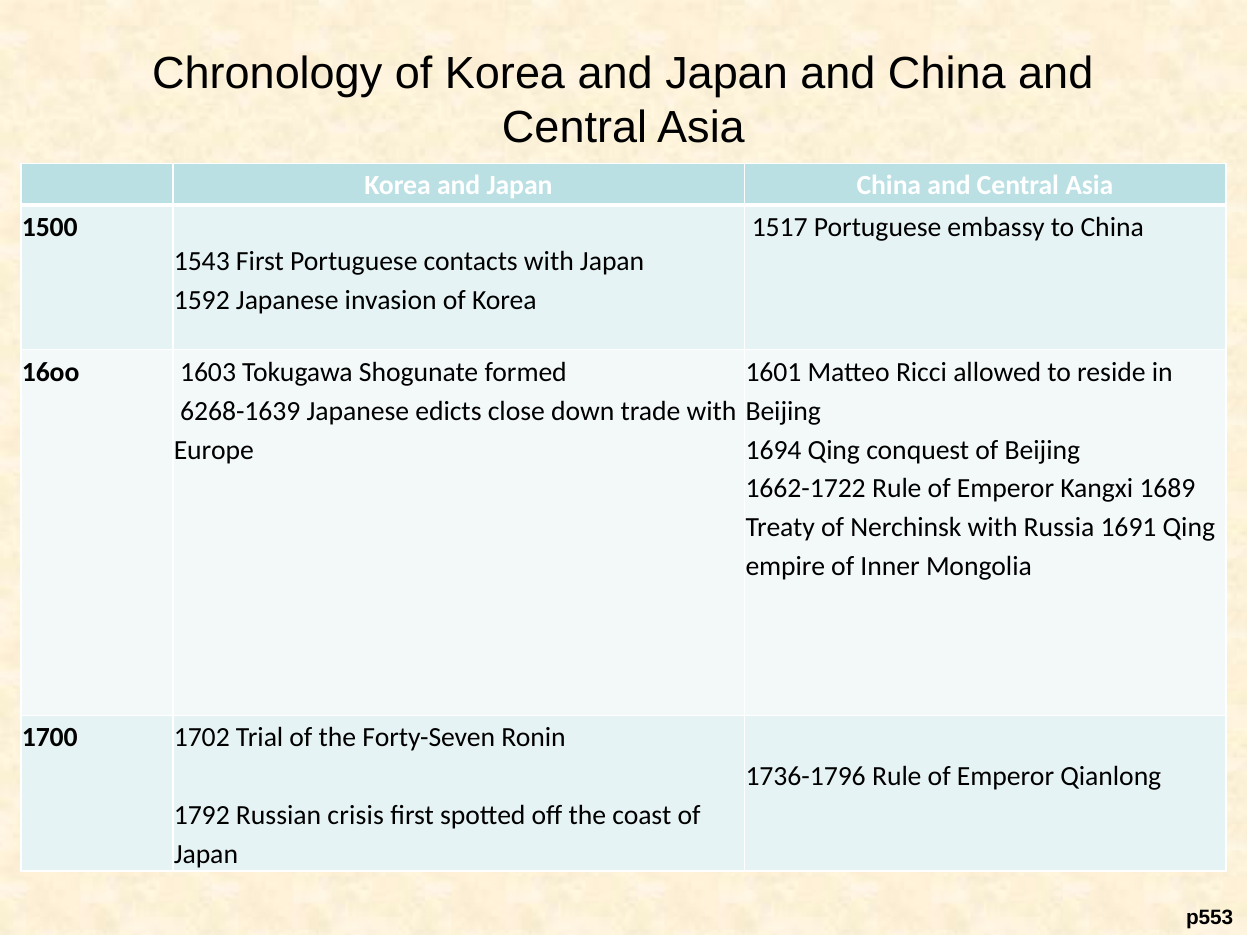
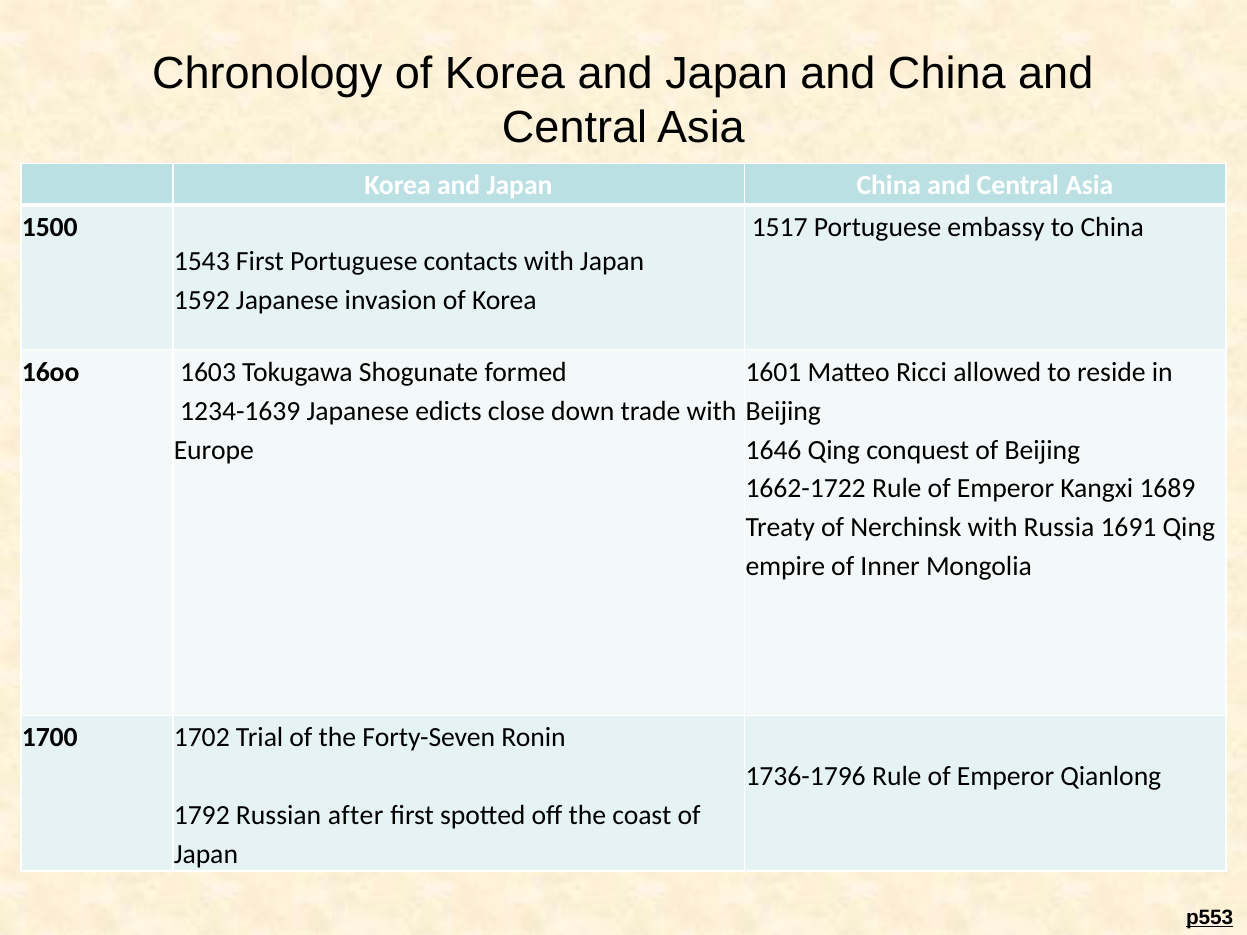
6268-1639: 6268-1639 -> 1234-1639 (240, 411)
1694: 1694 -> 1646 (774, 450)
crisis: crisis -> after (356, 816)
p553 underline: none -> present (1210, 918)
